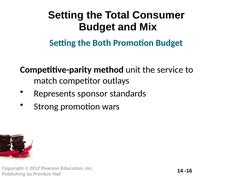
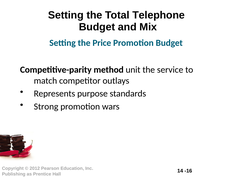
Consumer: Consumer -> Telephone (159, 15)
Both: Both -> Price (102, 43)
sponsor: sponsor -> purpose (92, 94)
